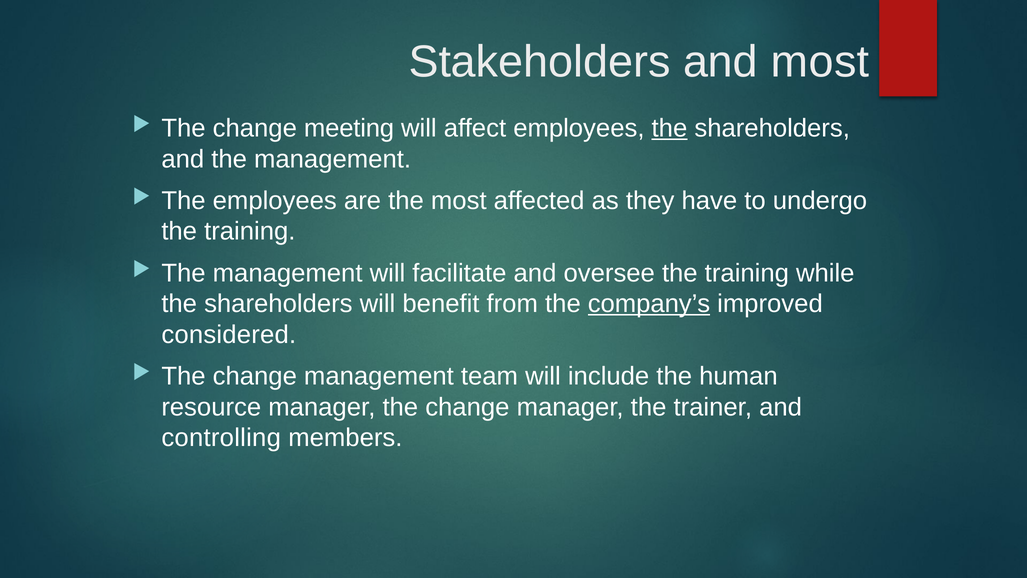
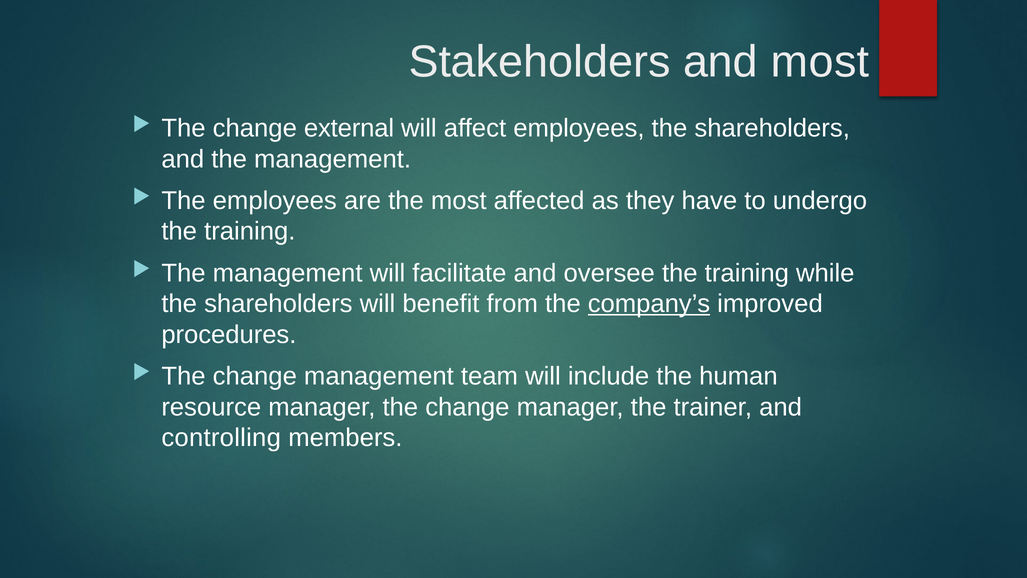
meeting: meeting -> external (349, 128)
the underline: present -> none (669, 128)
considered: considered -> procedures (229, 334)
